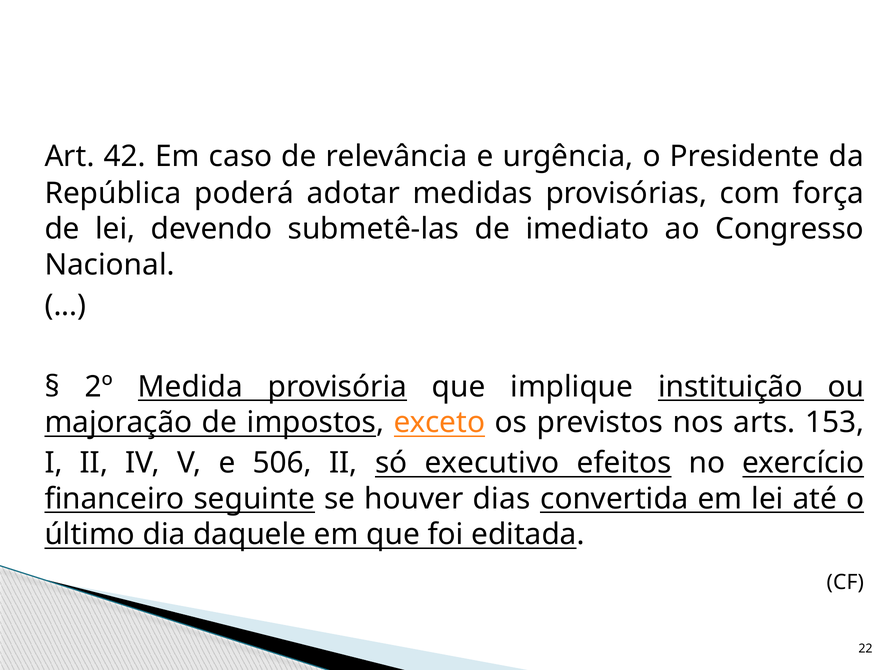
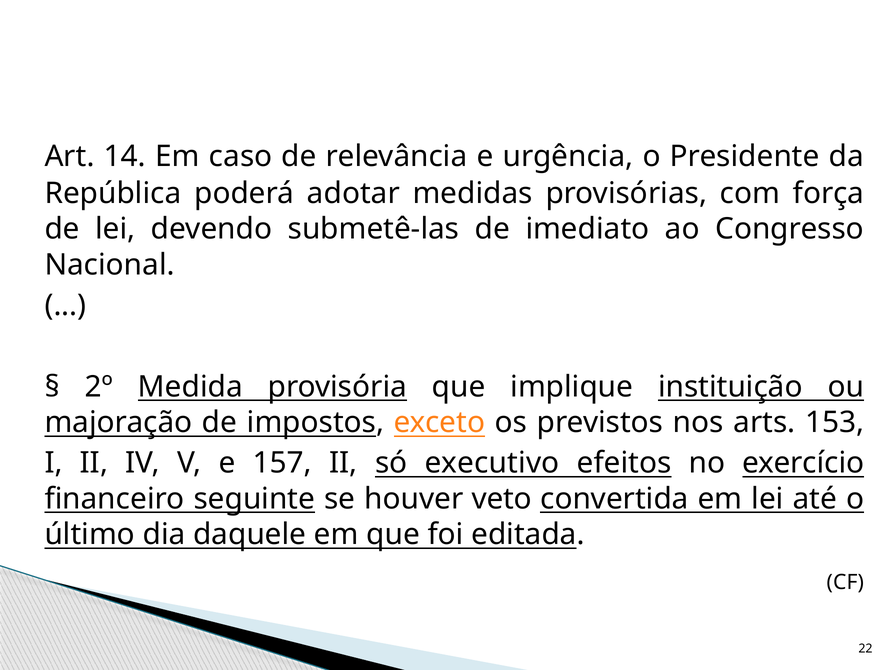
42: 42 -> 14 (125, 156)
506: 506 -> 157 (282, 463)
dias: dias -> veto (502, 499)
